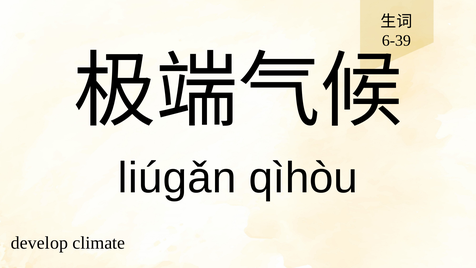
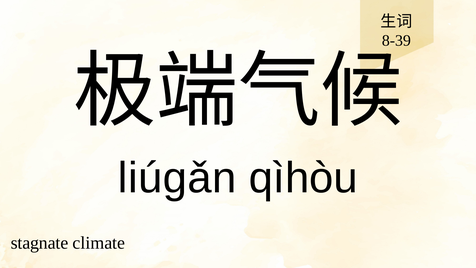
6-39: 6-39 -> 8-39 (396, 41)
develop: develop -> stagnate (40, 243)
